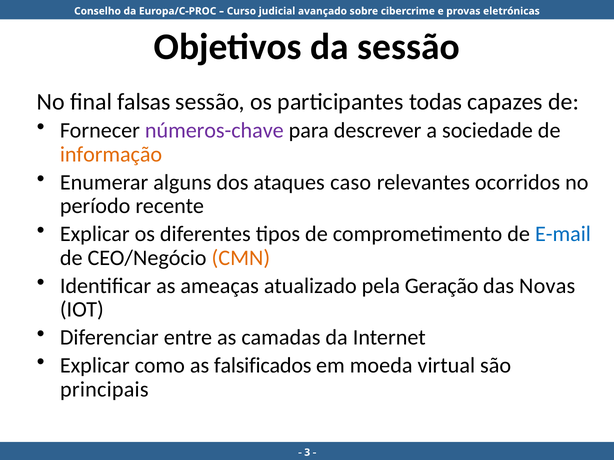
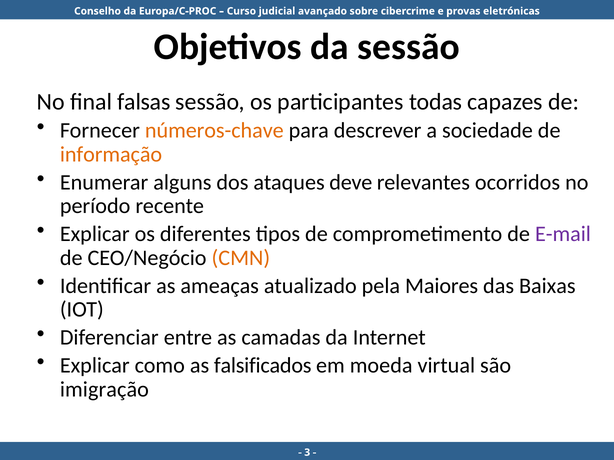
números-chave colour: purple -> orange (214, 131)
caso: caso -> deve (351, 182)
E-mail colour: blue -> purple (563, 234)
Geração: Geração -> Maiores (442, 286)
Novas: Novas -> Baixas (547, 286)
principais: principais -> imigração (104, 390)
